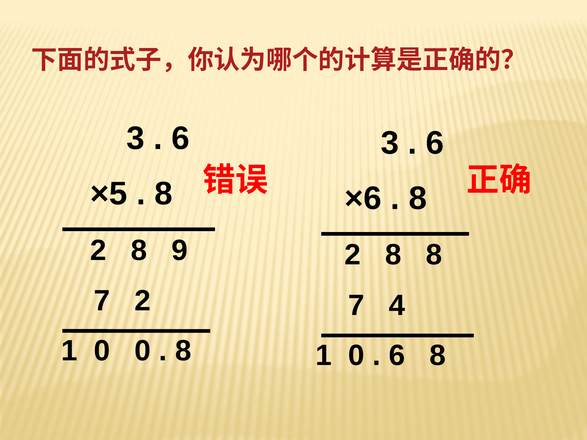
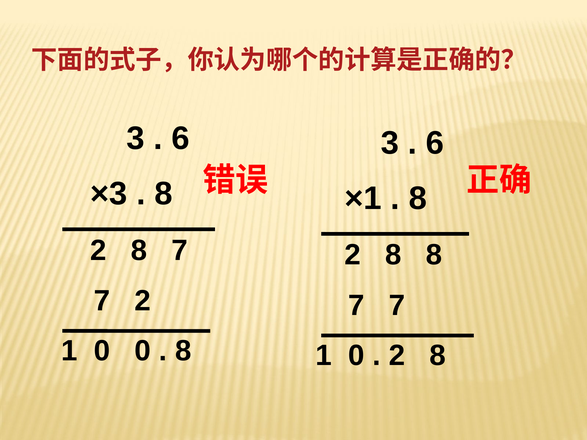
×5: ×5 -> ×3 (109, 194)
×6: ×6 -> ×1 (363, 199)
2 8 9: 9 -> 7 (180, 251)
4: 4 -> 7 (397, 306)
6: 6 -> 2 (397, 356)
